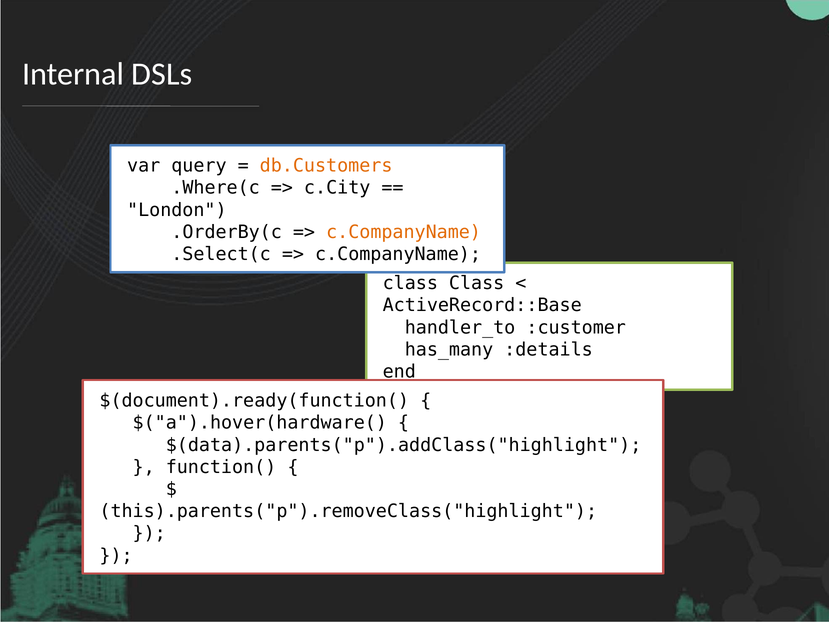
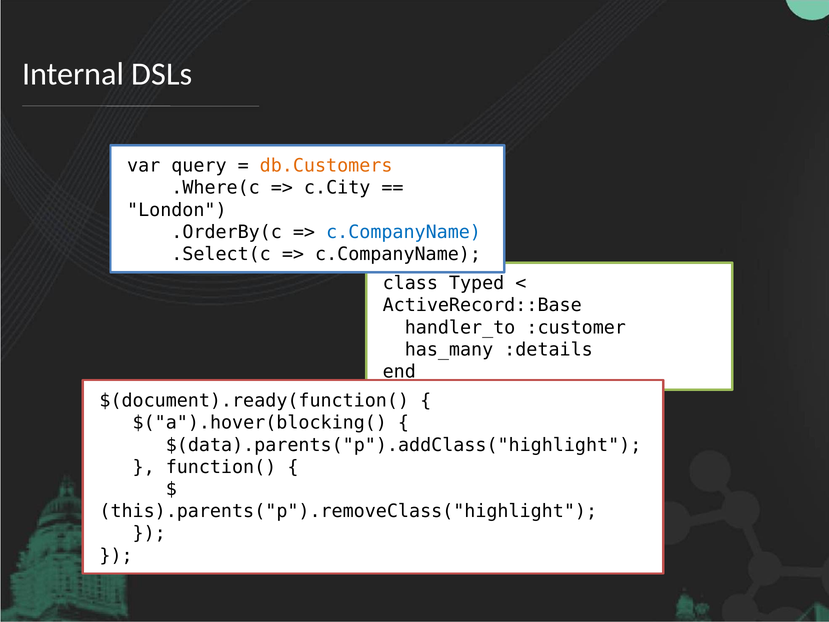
c.CompanyName colour: orange -> blue (404, 232)
class Class: Class -> Typed (477, 283)
$("a").hover(hardware(: $("a").hover(hardware( -> $("a").hover(blocking( (260, 423)
